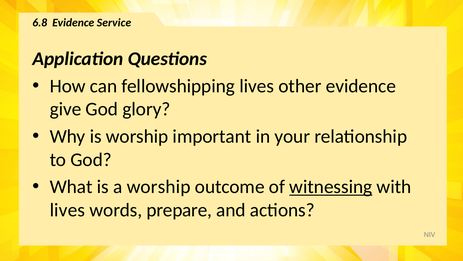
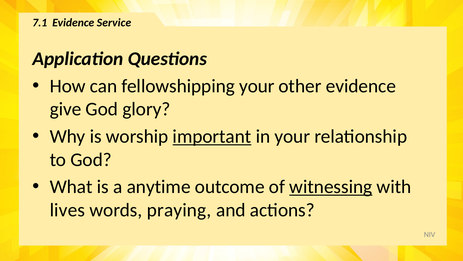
6.8: 6.8 -> 7.1 (40, 23)
fellowshipping lives: lives -> your (257, 86)
important underline: none -> present (212, 137)
a worship: worship -> anytime (159, 187)
prepare: prepare -> praying (179, 210)
